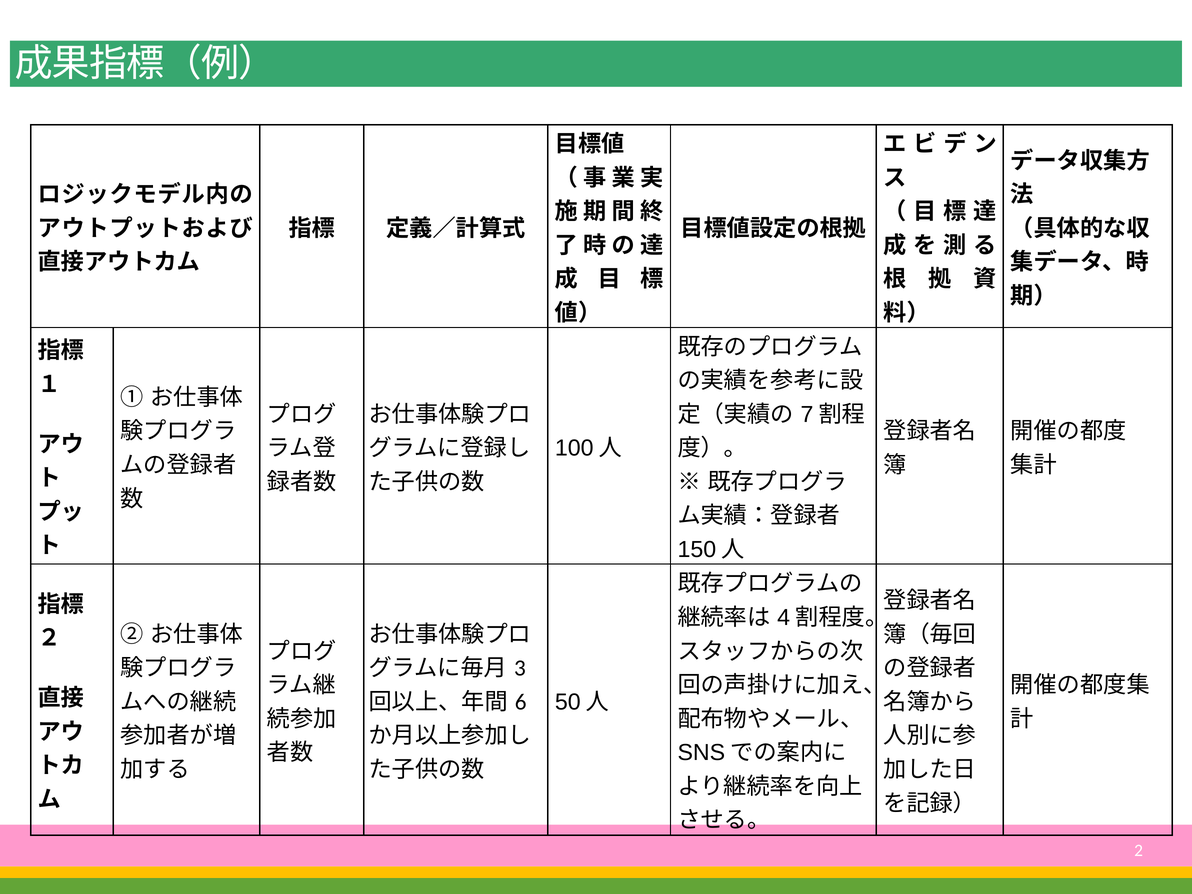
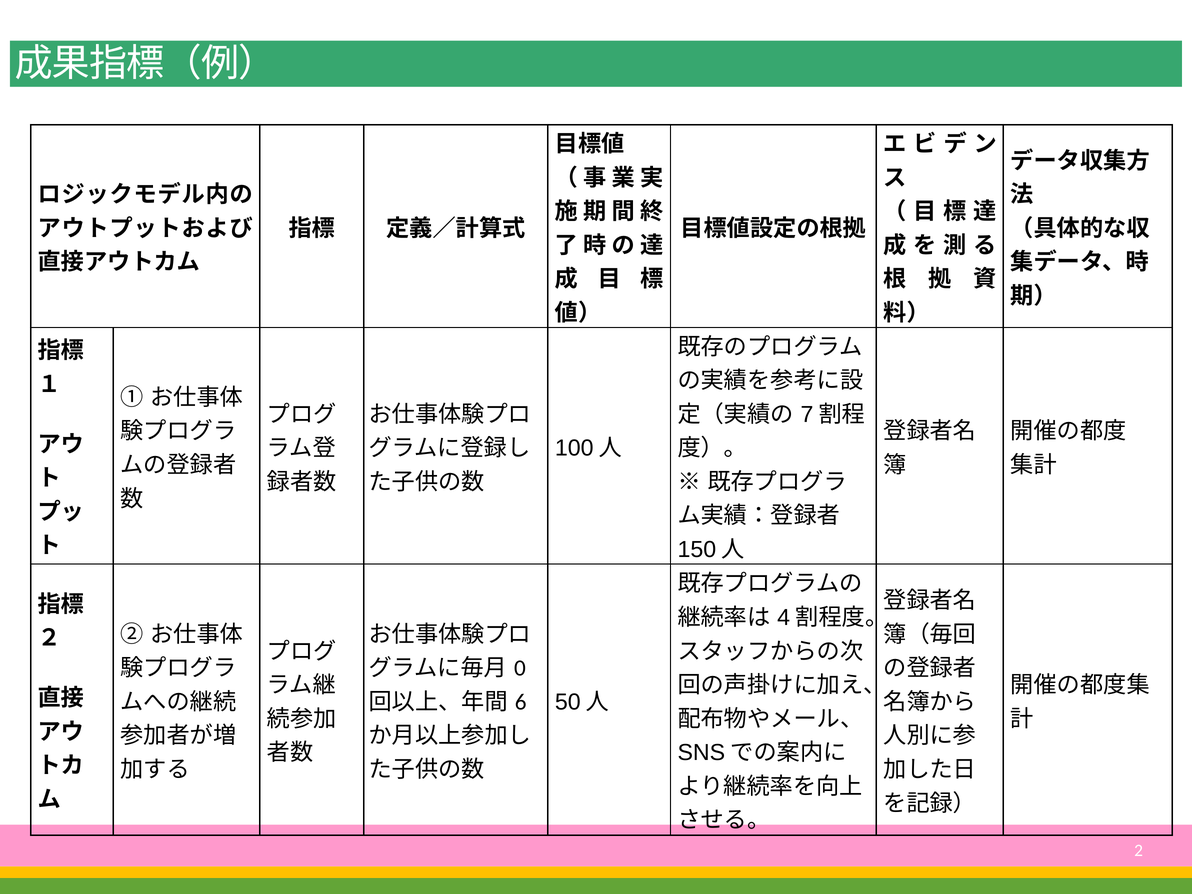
3: 3 -> 0 (520, 668)
